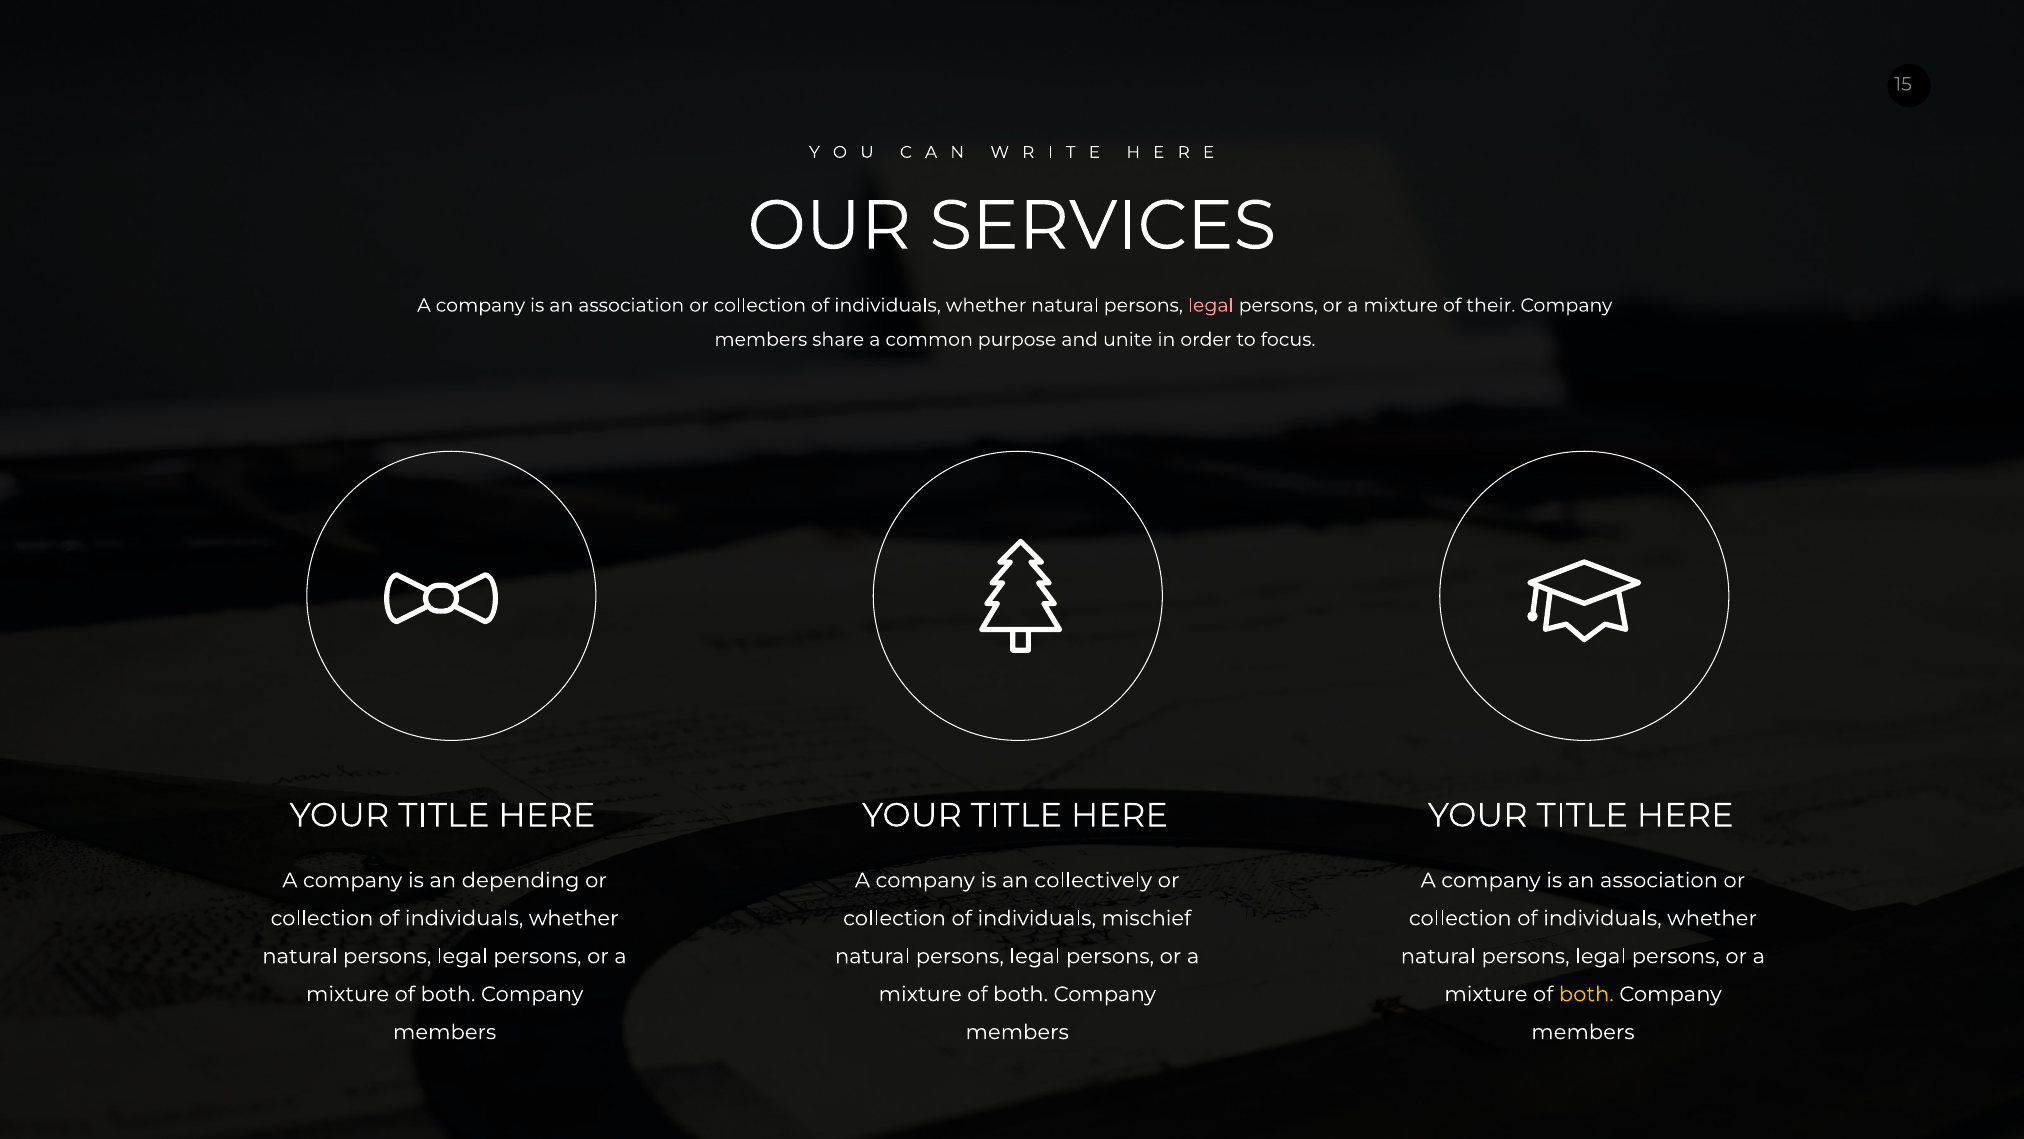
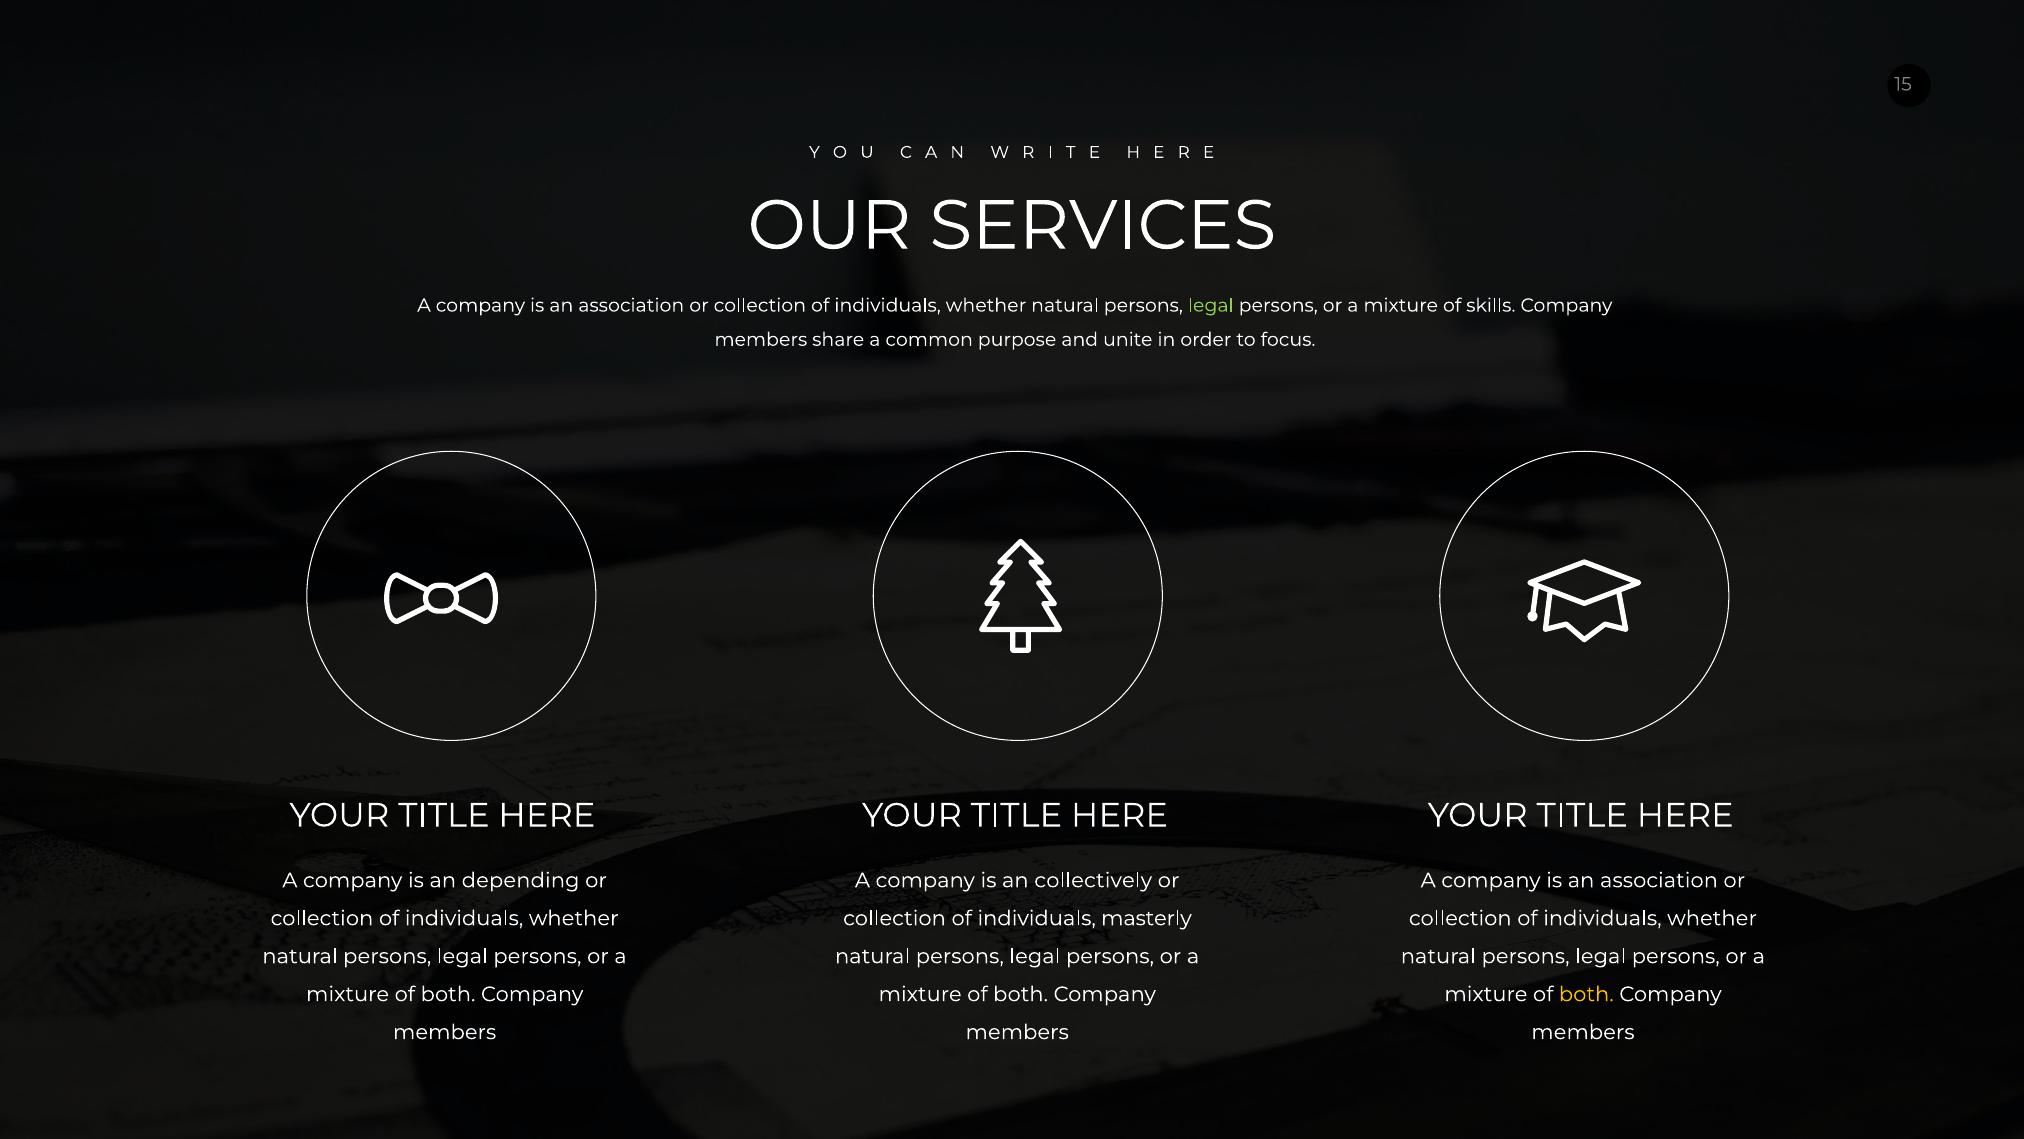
legal colour: pink -> light green (1211, 305)
their: their -> skills (1491, 305)
mischief: mischief -> masterly (1146, 918)
